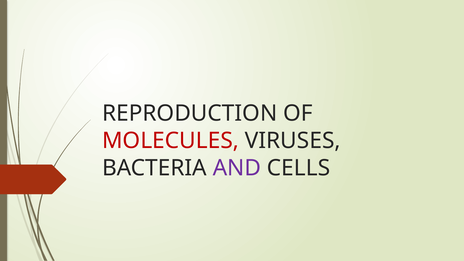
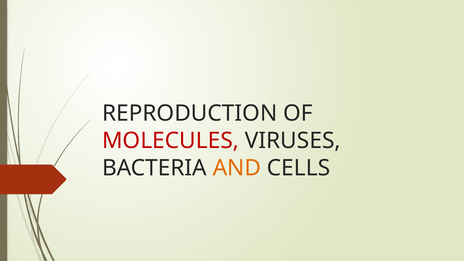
AND colour: purple -> orange (237, 168)
